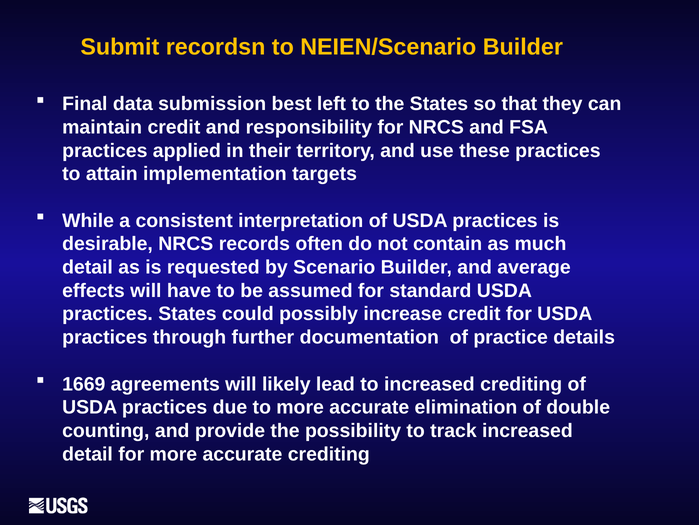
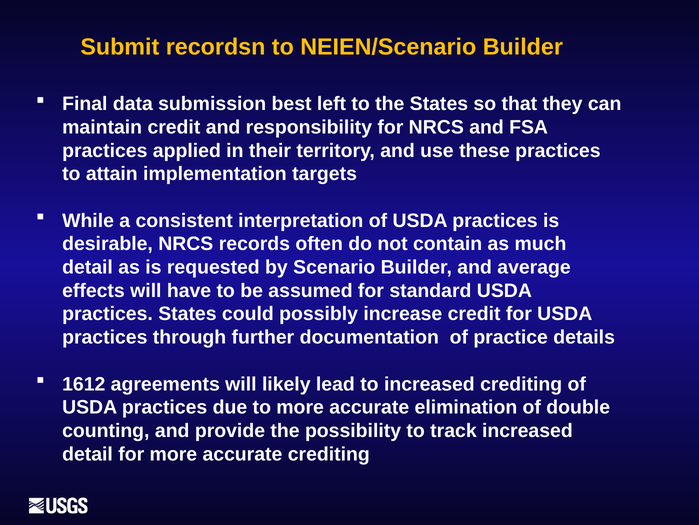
1669: 1669 -> 1612 (84, 384)
